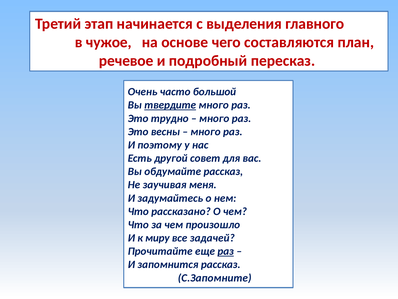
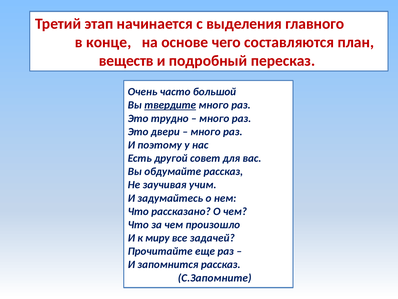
чужое: чужое -> конце (109, 42)
речевое: речевое -> веществ (126, 61)
весны: весны -> двери (165, 131)
меня: меня -> учим (203, 185)
раз underline: present -> none (226, 251)
